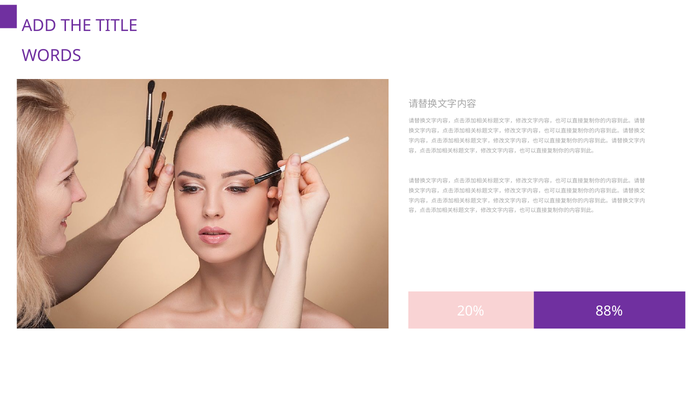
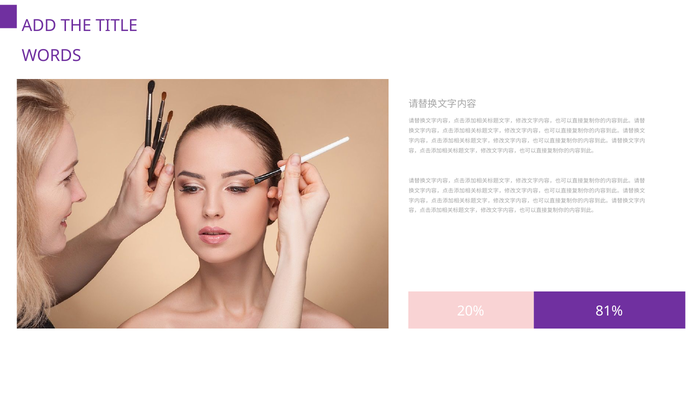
88%: 88% -> 81% (609, 311)
